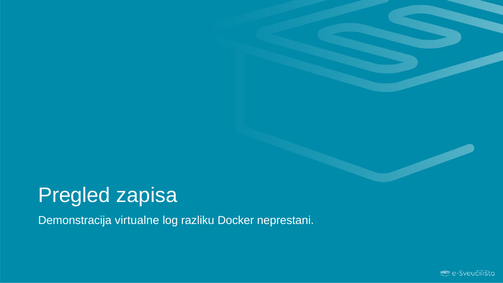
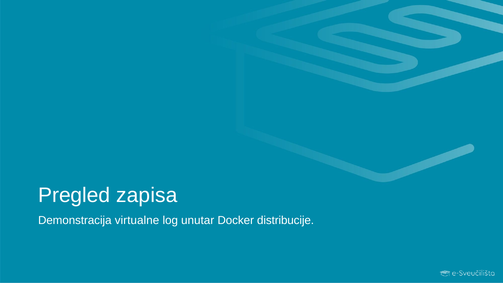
razliku: razliku -> unutar (198, 220)
neprestani: neprestani -> distribucije (286, 220)
